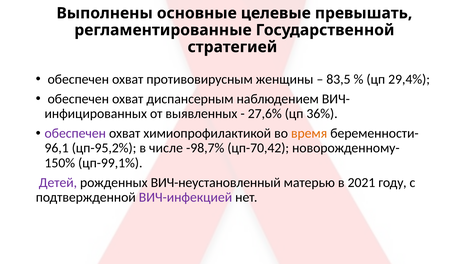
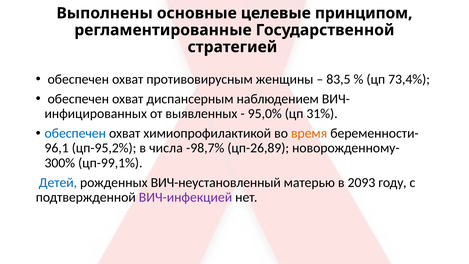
превышать: превышать -> принципом (364, 13)
29,4%: 29,4% -> 73,4% (409, 79)
27,6%: 27,6% -> 95,0% (265, 114)
36%: 36% -> 31% (322, 114)
обеспечен colour: purple -> blue (75, 133)
числе: числе -> числа (166, 148)
цп-70,42: цп-70,42 -> цп-26,89 (258, 148)
150%: 150% -> 300% (60, 163)
Детей colour: purple -> blue (58, 182)
2021: 2021 -> 2093 (361, 182)
